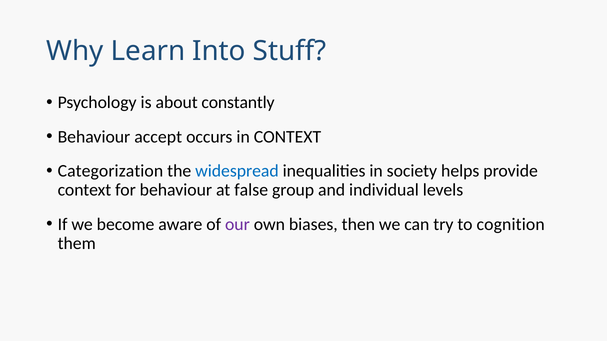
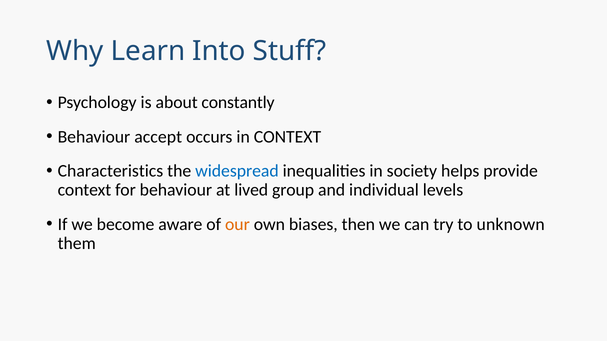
Categorization: Categorization -> Characteristics (110, 171)
false: false -> lived (251, 190)
our colour: purple -> orange (237, 225)
cognition: cognition -> unknown (511, 225)
